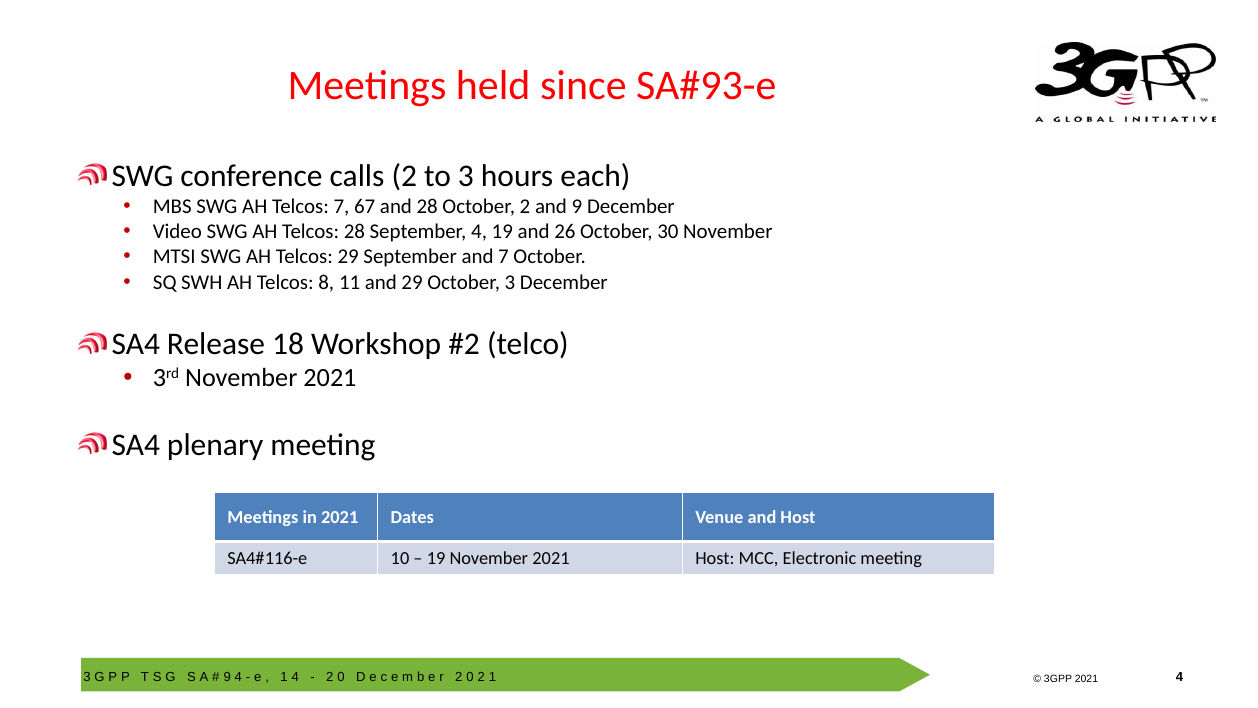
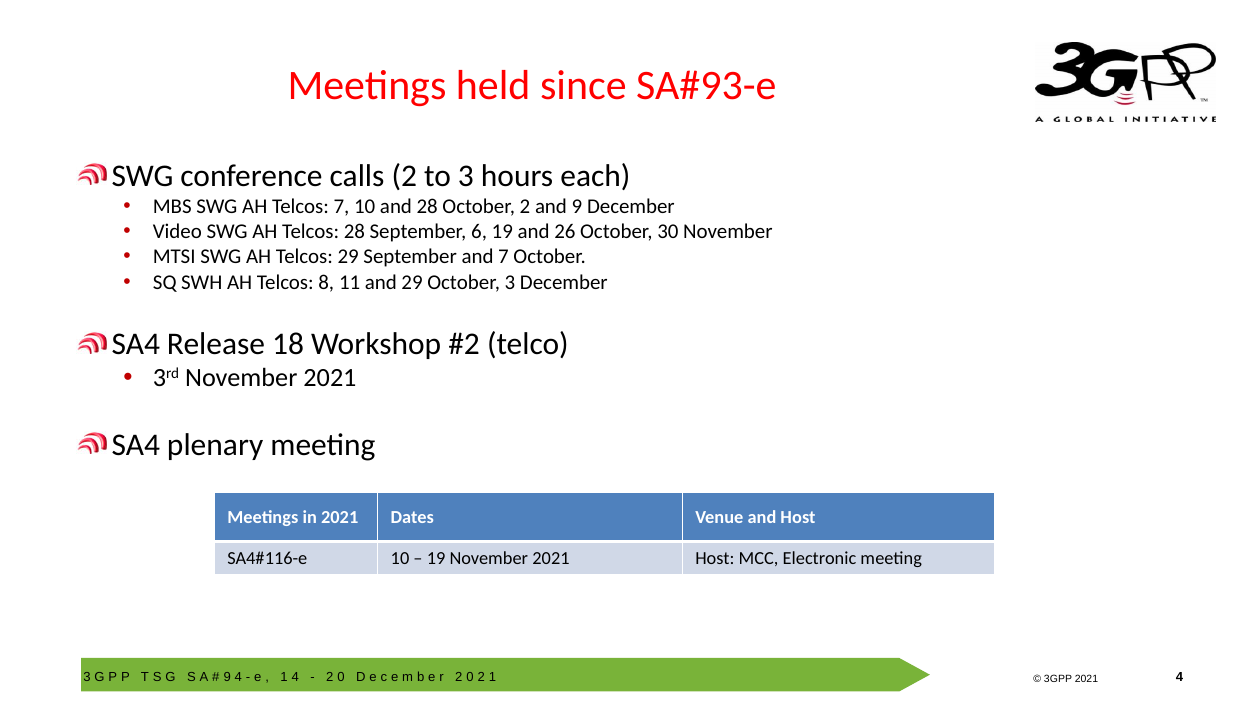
7 67: 67 -> 10 (365, 206)
September 4: 4 -> 6 (479, 232)
